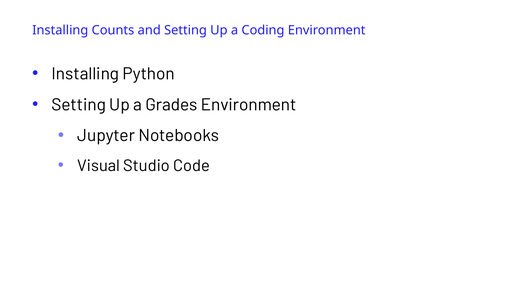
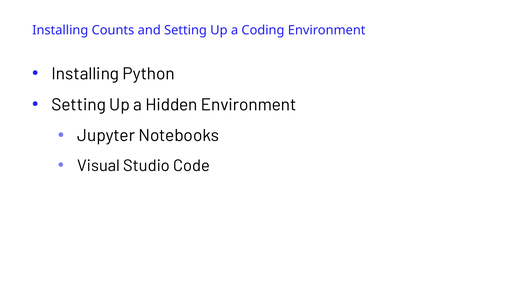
Grades: Grades -> Hidden (172, 105)
